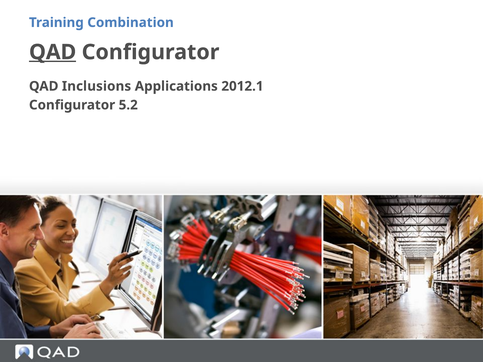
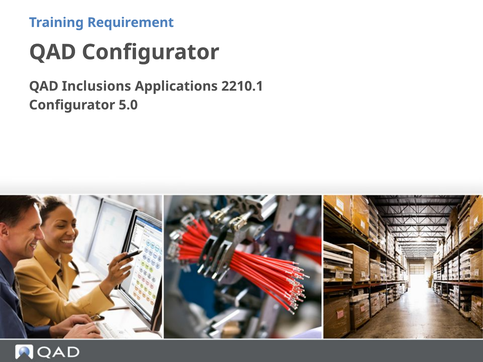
Combination: Combination -> Requirement (131, 23)
QAD underline: present -> none (53, 52)
2012.1: 2012.1 -> 2210.1 (242, 86)
5.2: 5.2 -> 5.0 (128, 105)
